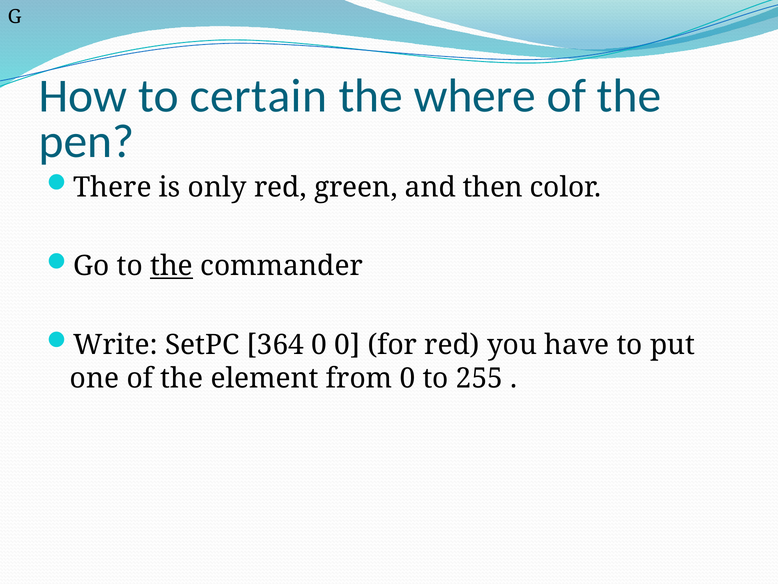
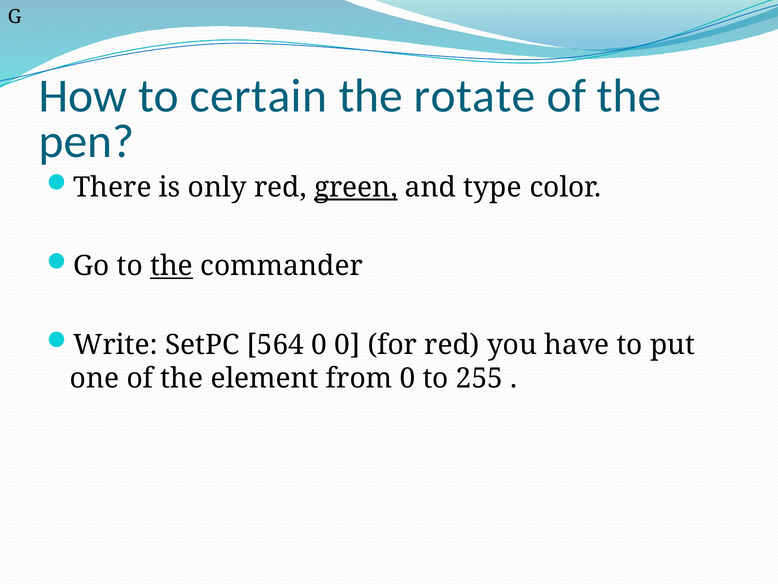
where: where -> rotate (475, 96)
green underline: none -> present (356, 187)
then: then -> type (493, 187)
364: 364 -> 564 (275, 345)
